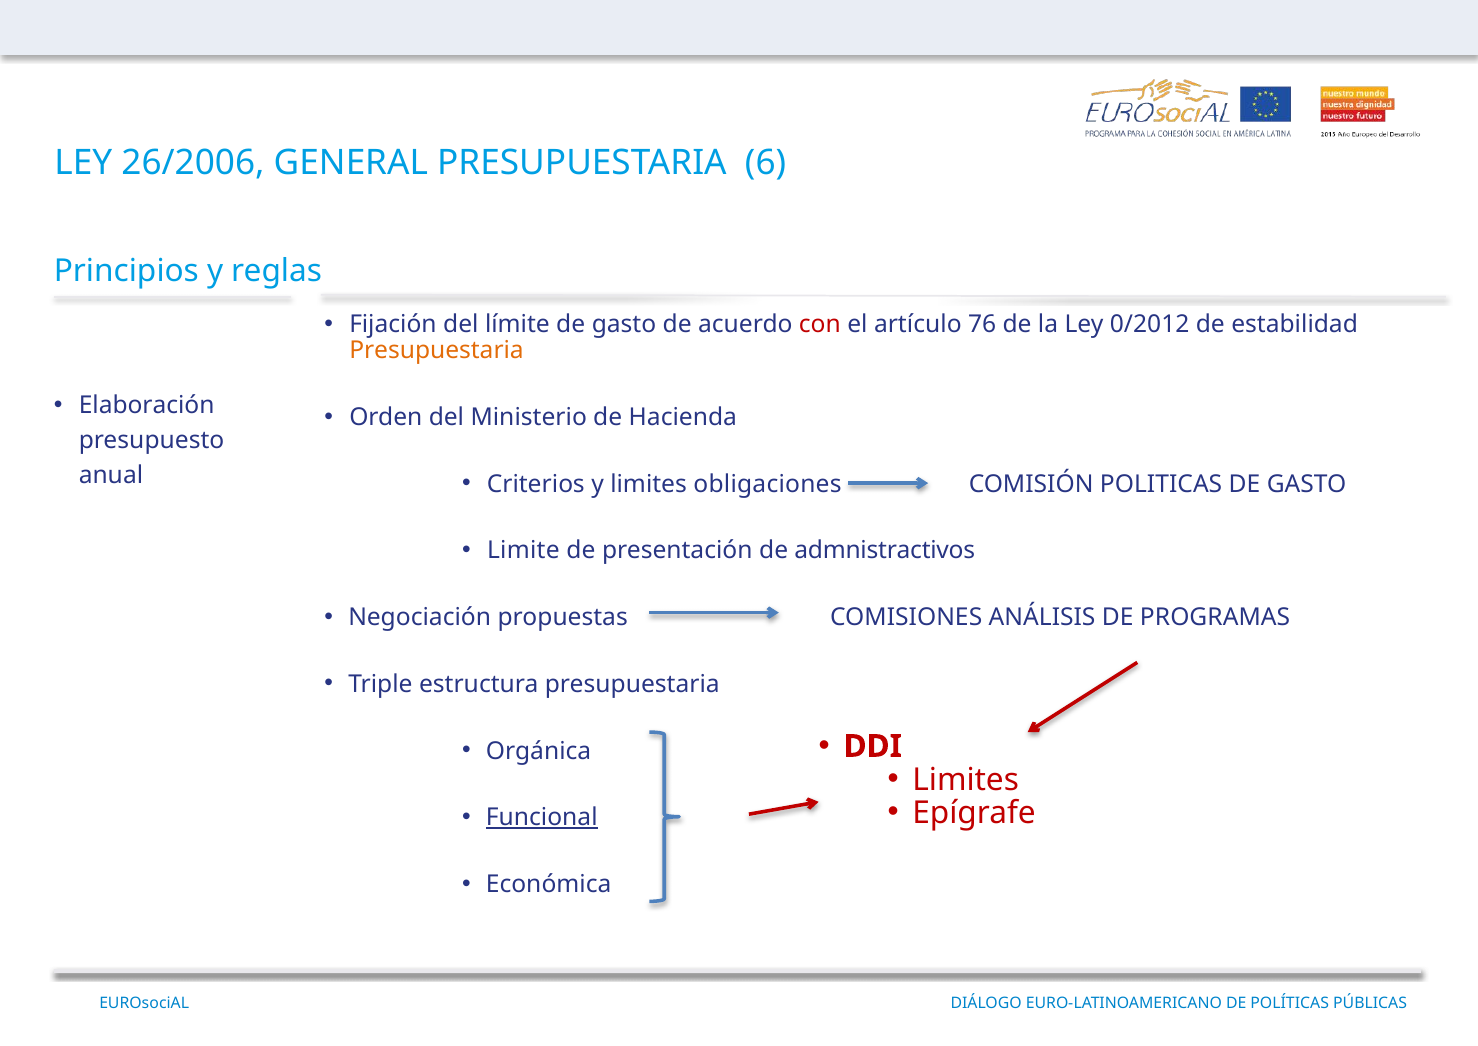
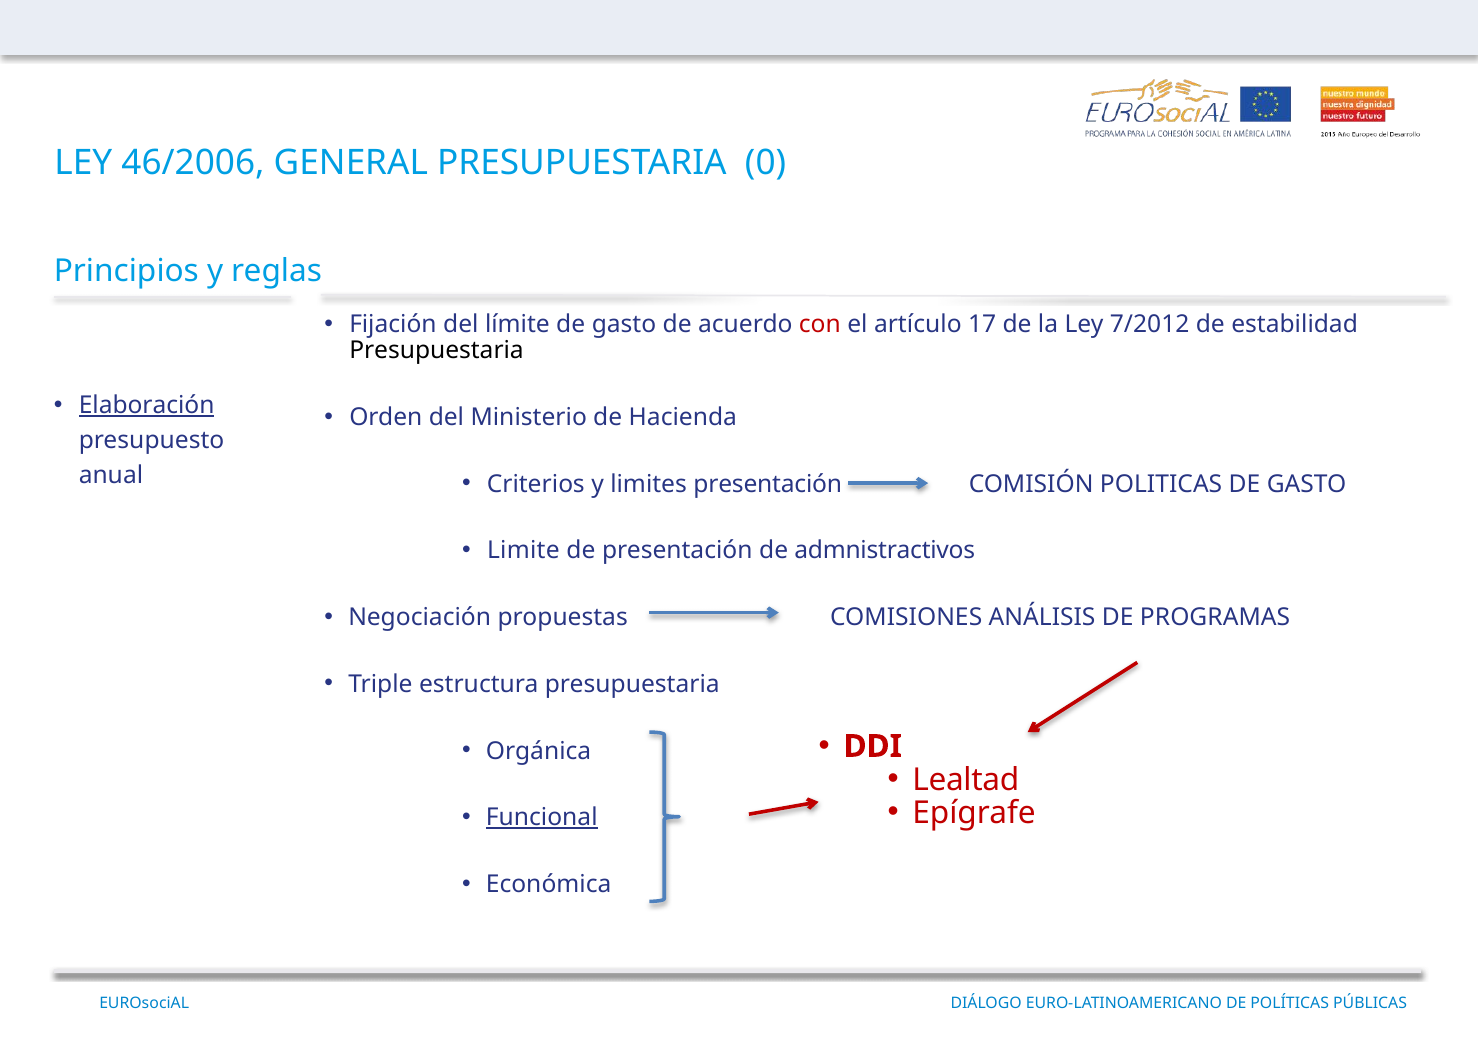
26/2006: 26/2006 -> 46/2006 (193, 163)
6: 6 -> 0 (766, 163)
76: 76 -> 17 (982, 324)
0/2012: 0/2012 -> 7/2012 (1150, 324)
Presupuestaria colour: orange -> black (437, 350)
Elaboración underline: none -> present (147, 405)
limites obligaciones: obligaciones -> presentación (768, 484)
Limites: Limites -> Lealtad (966, 780)
